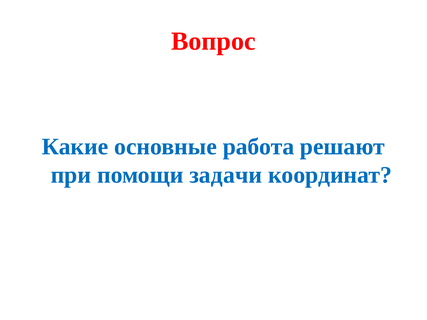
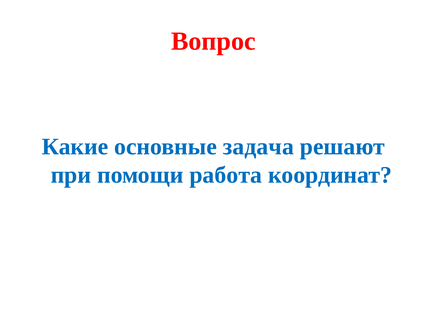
работа: работа -> задача (258, 147)
задачи: задачи -> работа (226, 175)
